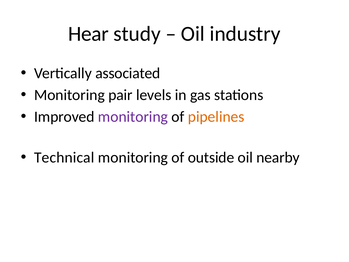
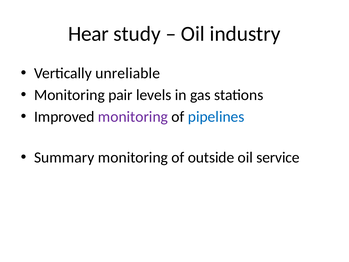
associated: associated -> unreliable (128, 73)
pipelines colour: orange -> blue (216, 117)
Technical: Technical -> Summary (64, 157)
nearby: nearby -> service (278, 157)
